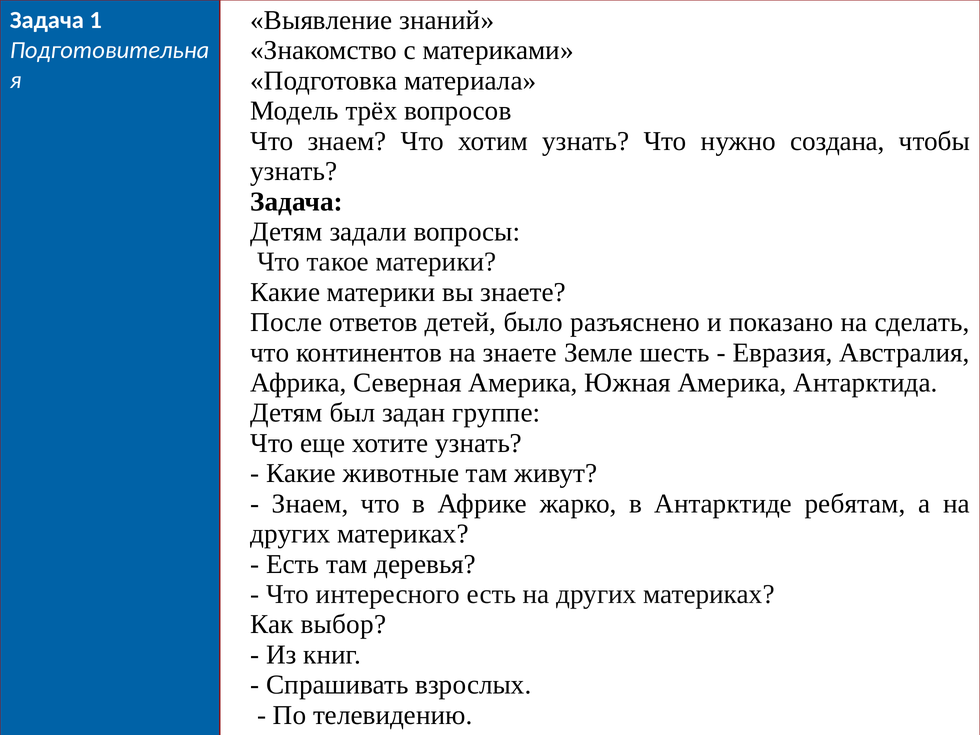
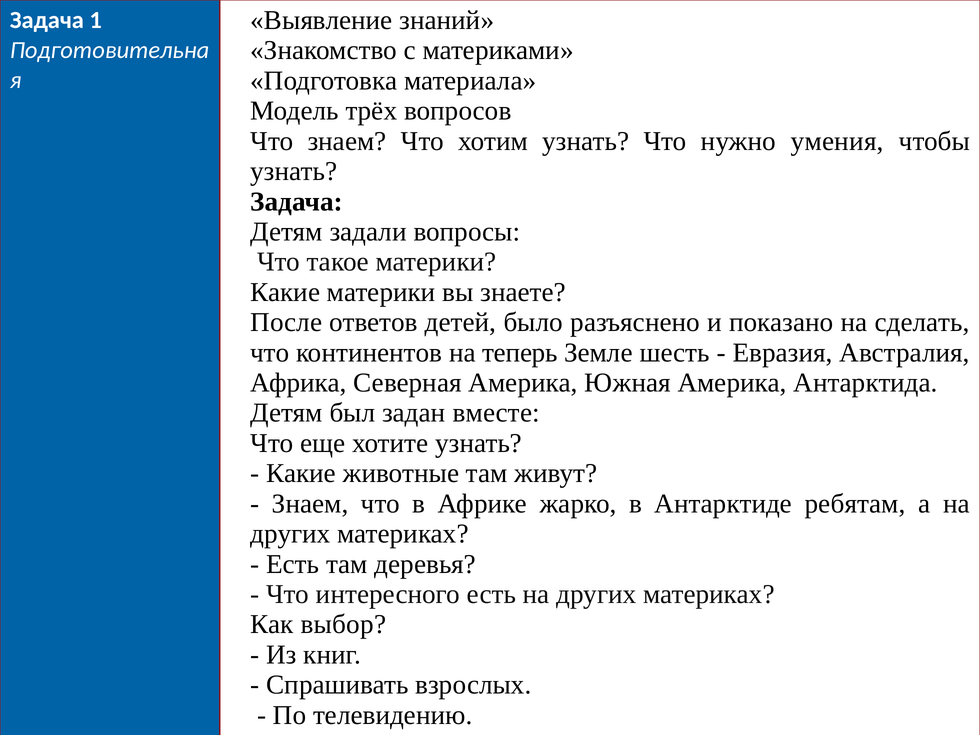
создана: создана -> умения (837, 141)
на знаете: знаете -> теперь (520, 353)
группе: группе -> вместе (496, 413)
